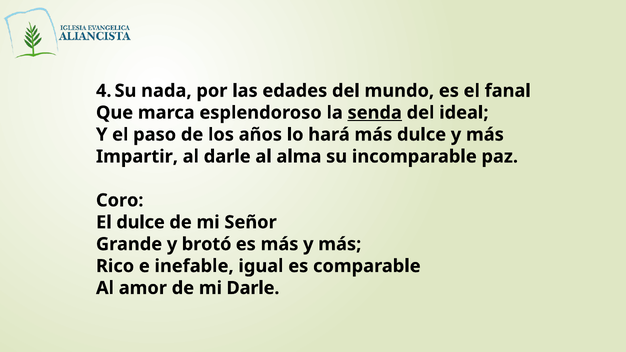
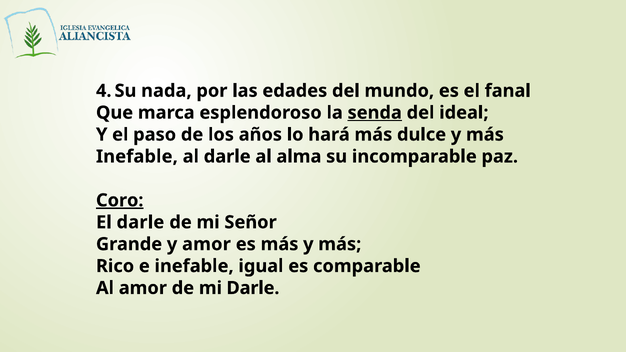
Impartir: Impartir -> Inefable (137, 157)
Coro underline: none -> present (120, 200)
El dulce: dulce -> darle (140, 222)
y brotó: brotó -> amor (206, 244)
